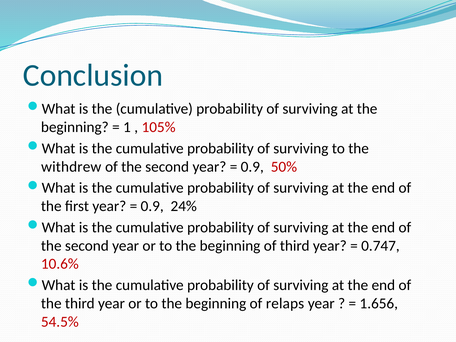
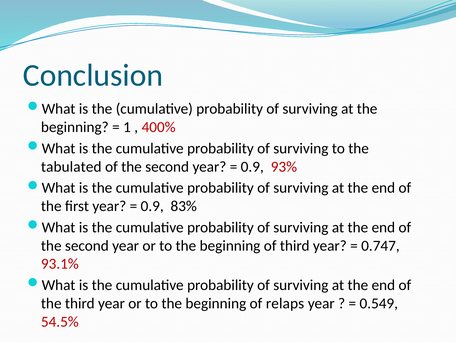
105%: 105% -> 400% (159, 127)
withdrew: withdrew -> tabulated (71, 167)
50%: 50% -> 93% (284, 167)
24%: 24% -> 83% (184, 206)
10.6%: 10.6% -> 93.1% (60, 264)
1.656: 1.656 -> 0.549 (379, 303)
